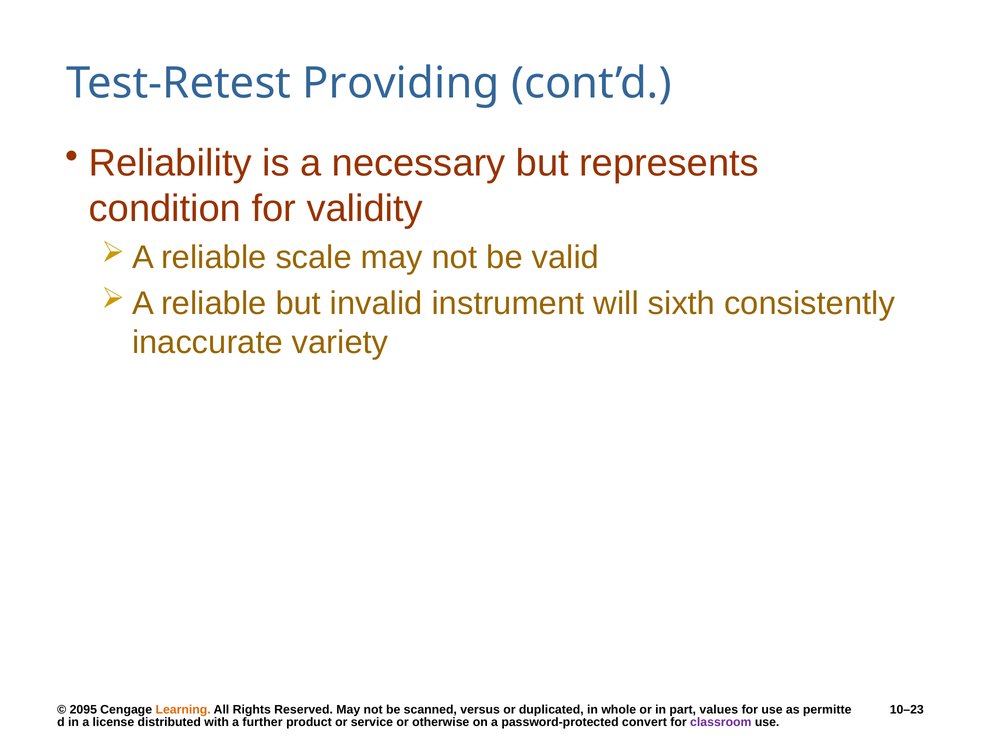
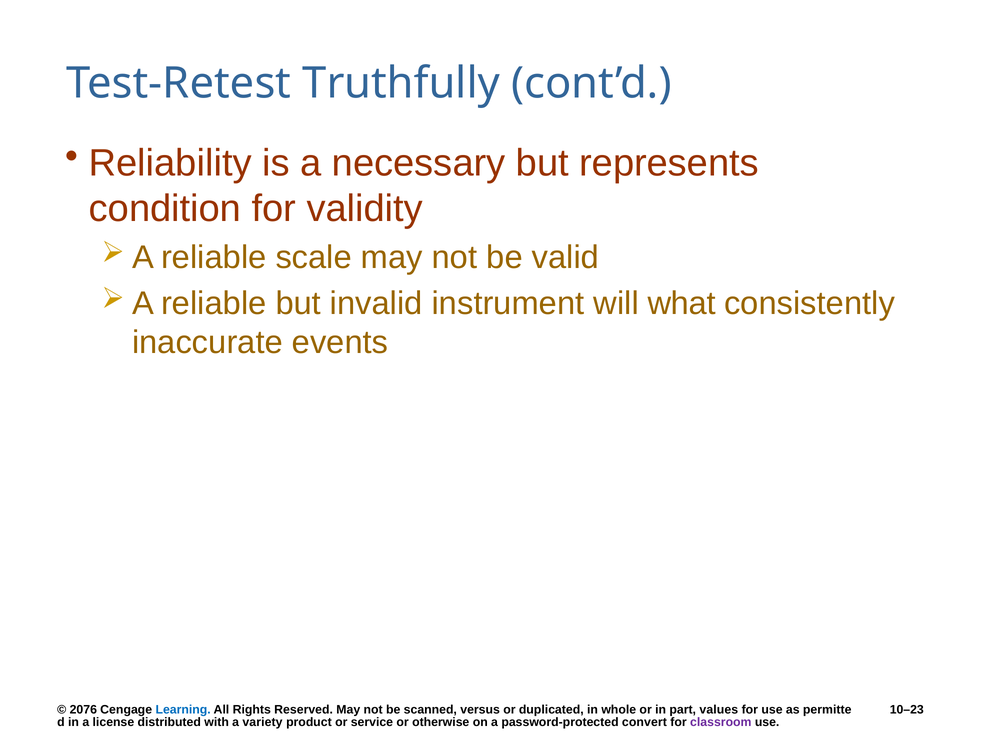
Providing: Providing -> Truthfully (401, 83)
sixth: sixth -> what (682, 303)
variety: variety -> events (340, 342)
2095: 2095 -> 2076 (83, 710)
Learning colour: orange -> blue (183, 710)
further: further -> variety (263, 722)
